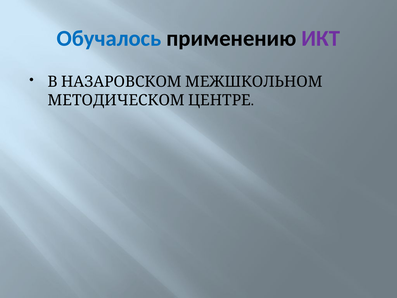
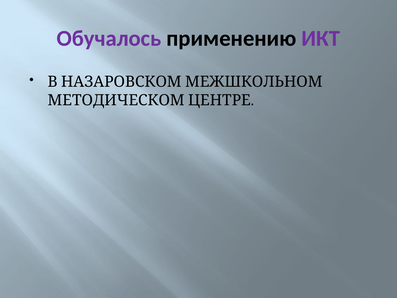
Обучалось colour: blue -> purple (109, 38)
